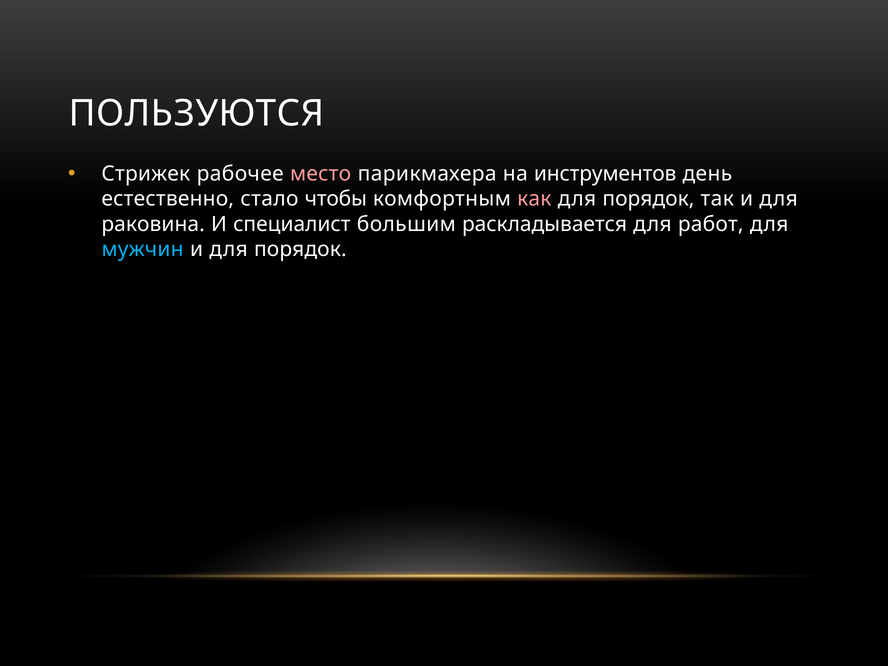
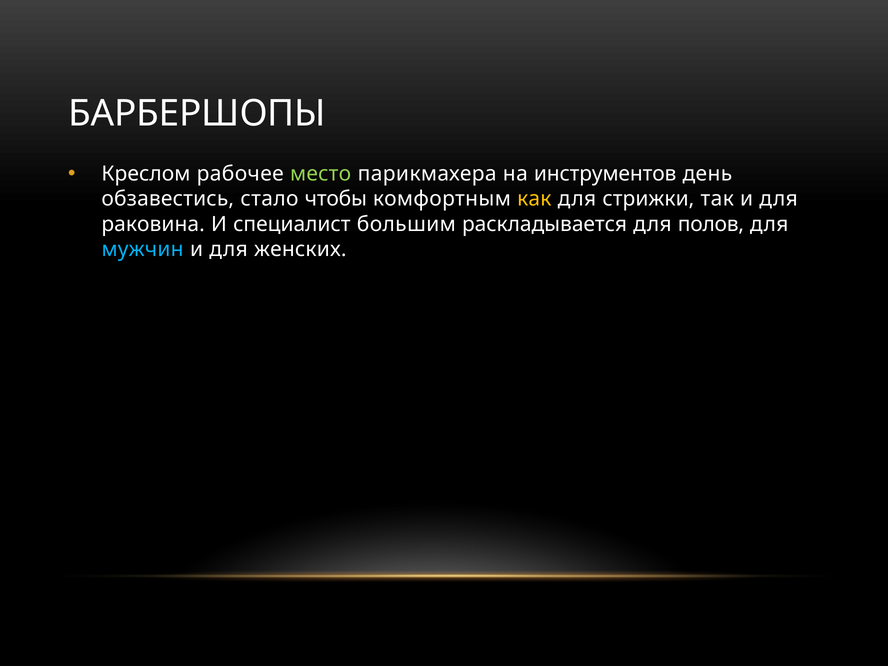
ПОЛЬЗУЮТСЯ: ПОЛЬЗУЮТСЯ -> БАРБЕРШОПЫ (197, 114)
Стрижек: Стрижек -> Креслом (146, 174)
место colour: pink -> light green (321, 174)
естественно: естественно -> обзавестись (168, 199)
как colour: pink -> yellow (534, 199)
порядок: порядок -> стрижки (648, 199)
работ: работ -> полов (711, 224)
и для порядок: порядок -> женских (300, 249)
